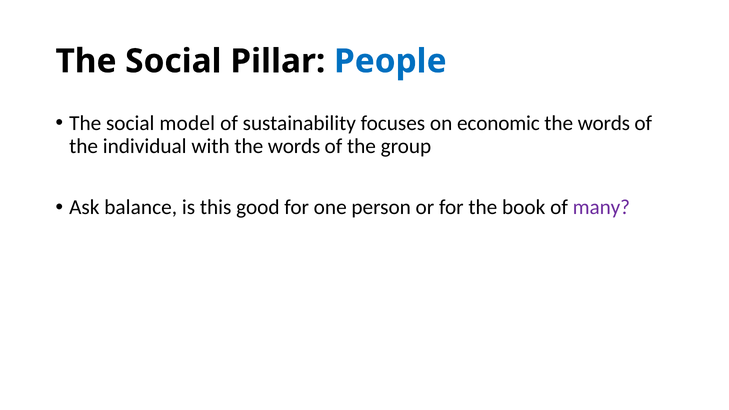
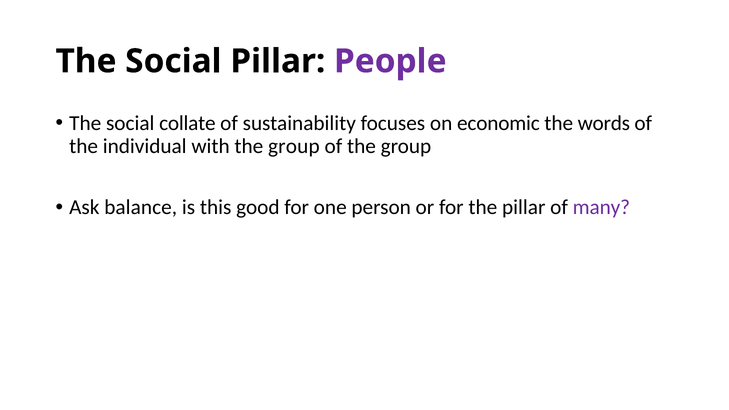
People colour: blue -> purple (390, 61)
model: model -> collate (187, 123)
with the words: words -> group (294, 146)
the book: book -> pillar (524, 207)
